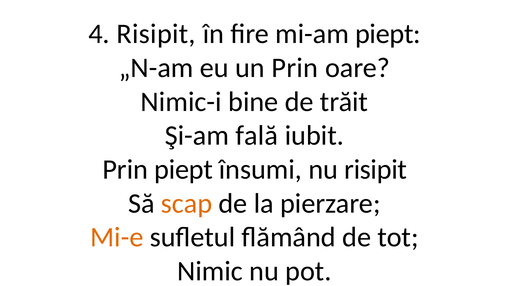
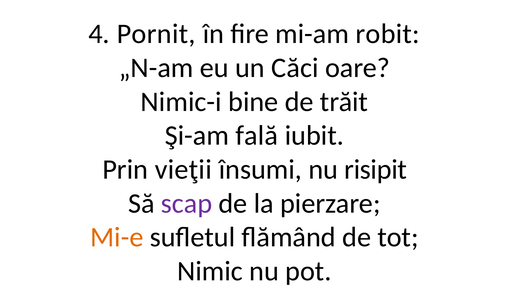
4 Risipit: Risipit -> Pornit (156, 34)
mi-am piept: piept -> robit (388, 34)
un Prin: Prin -> Căci (295, 68)
Prin piept: piept -> vieţii (183, 170)
scap colour: orange -> purple (187, 204)
